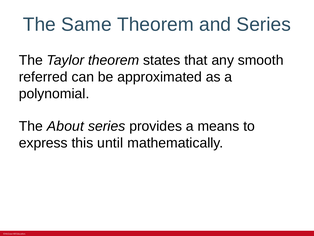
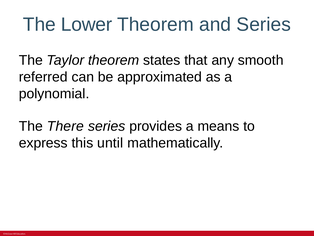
Same: Same -> Lower (87, 24)
About: About -> There (65, 126)
